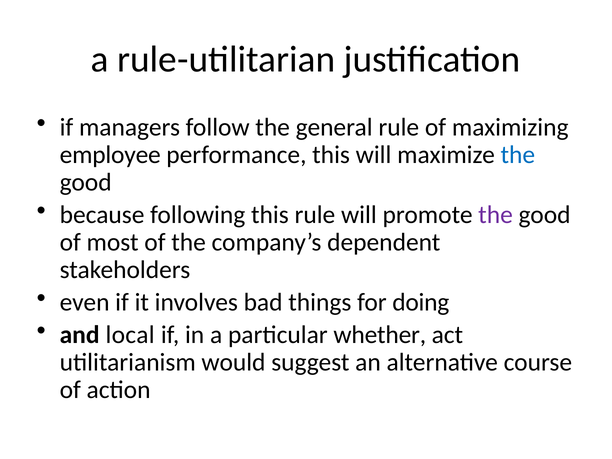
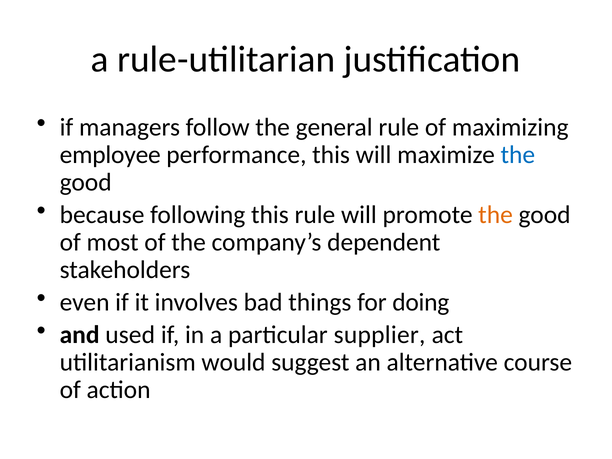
the colour: purple -> orange (496, 215)
local: local -> used (130, 335)
whether: whether -> supplier (380, 335)
